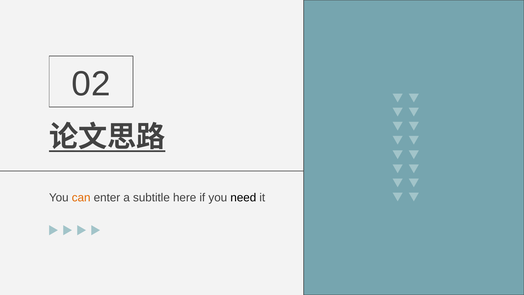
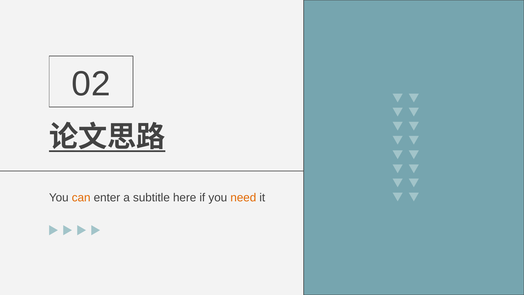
need colour: black -> orange (243, 197)
